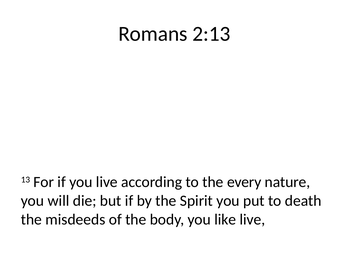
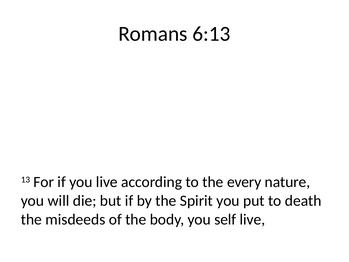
2:13: 2:13 -> 6:13 (211, 34)
like: like -> self (225, 219)
